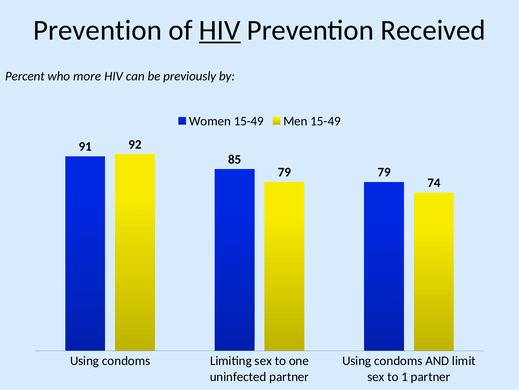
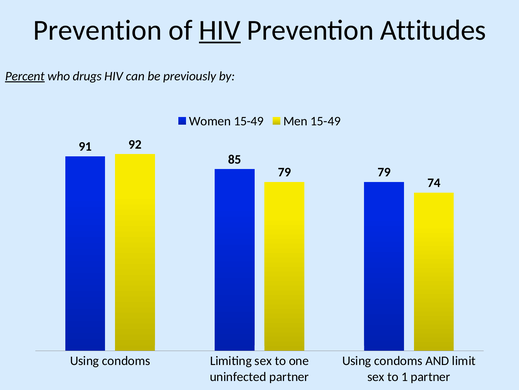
Received: Received -> Attitudes (433, 30)
Percent underline: none -> present (25, 76)
more: more -> drugs (87, 76)
